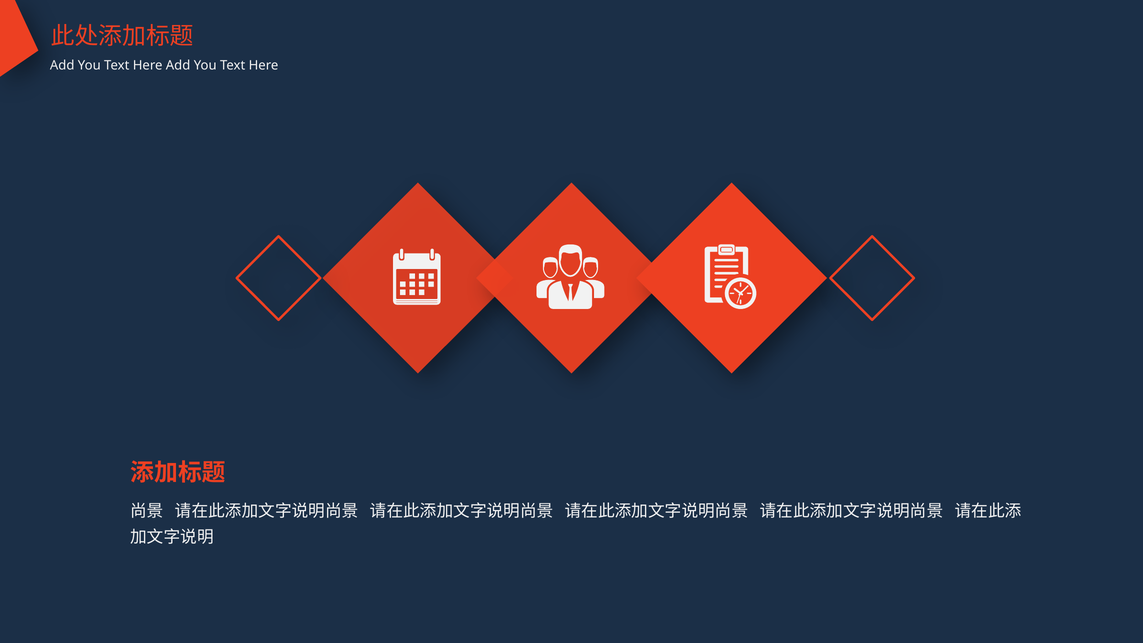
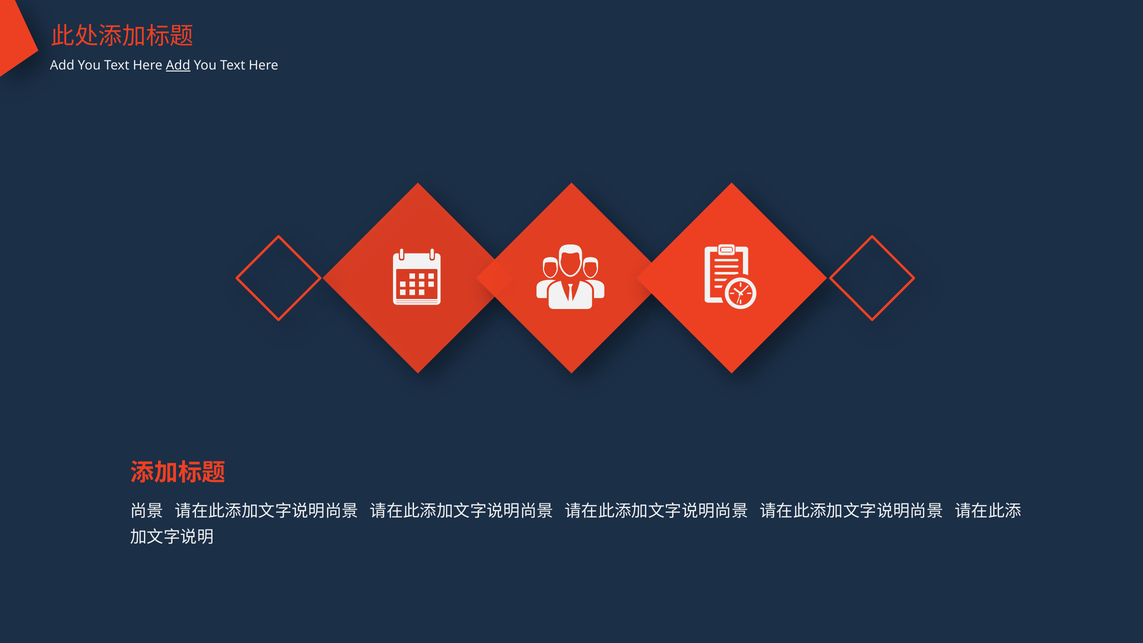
Add underline: none -> present (178, 65)
